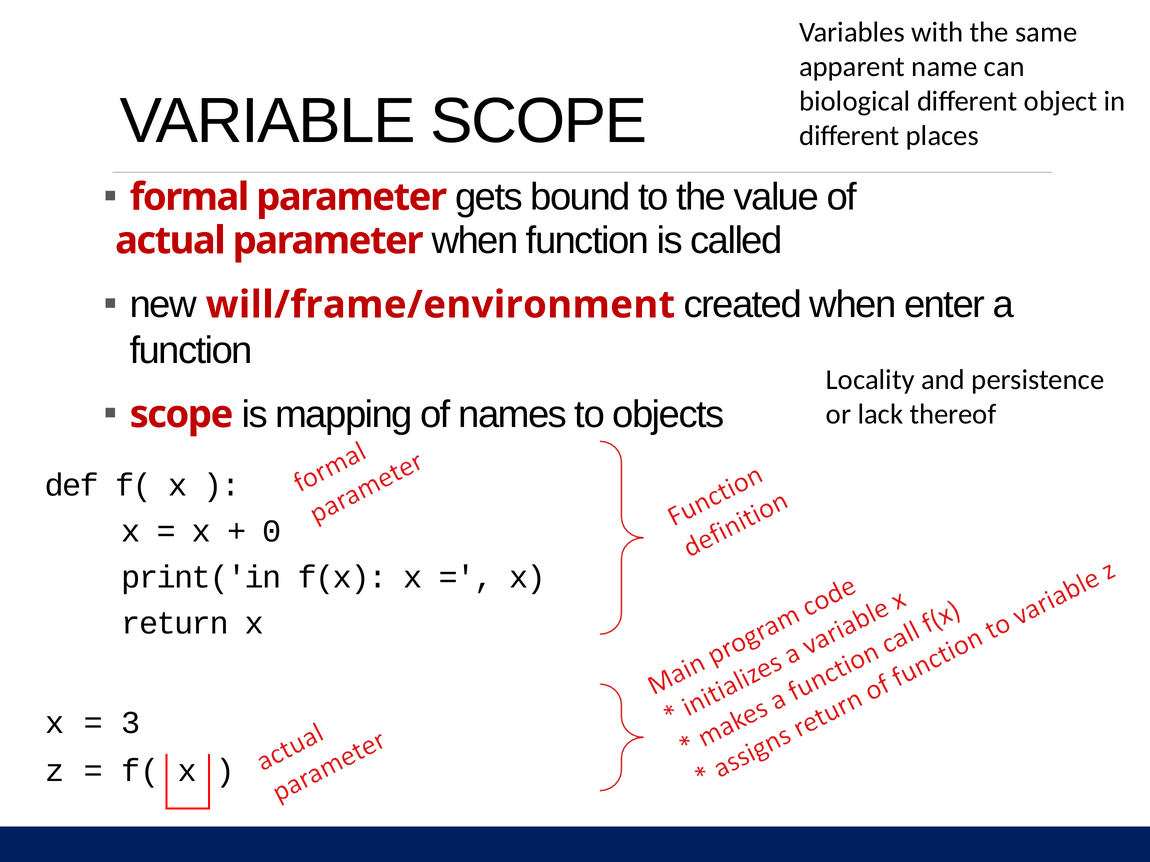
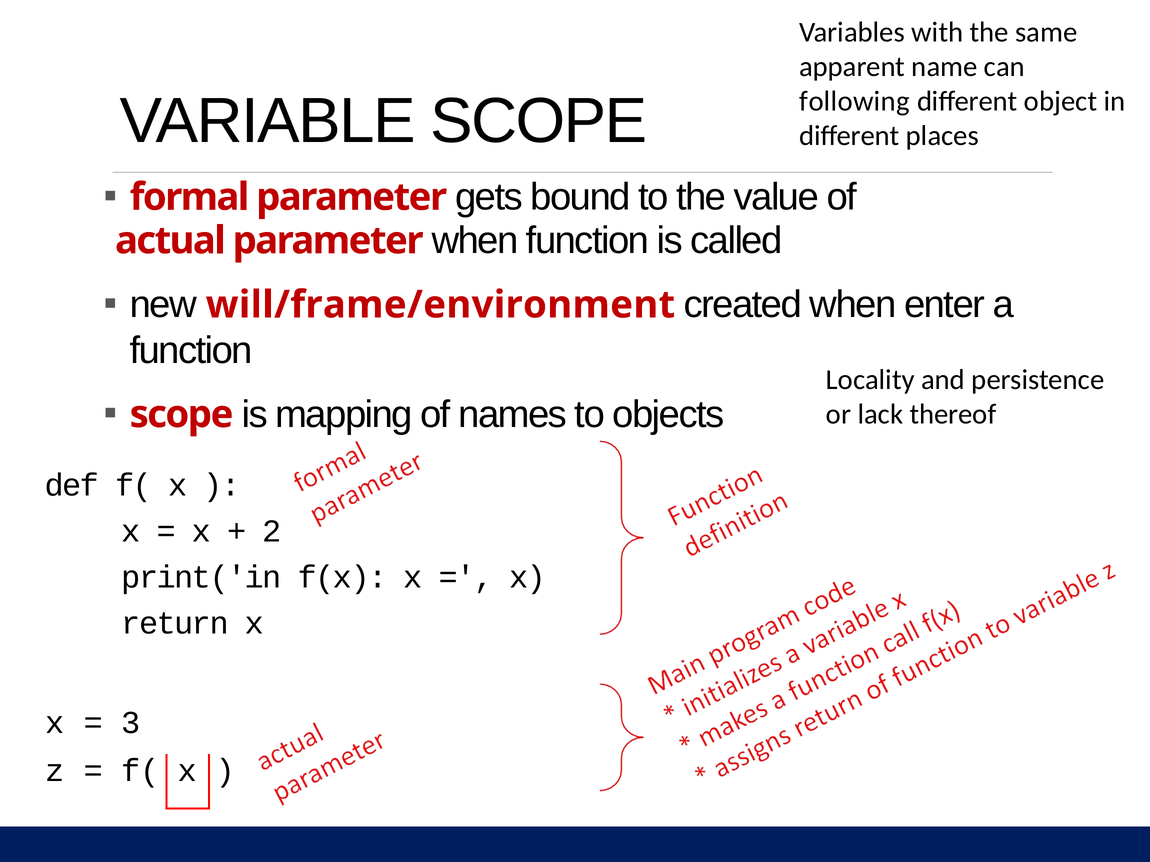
biological: biological -> following (855, 101)
0: 0 -> 2 (272, 531)
